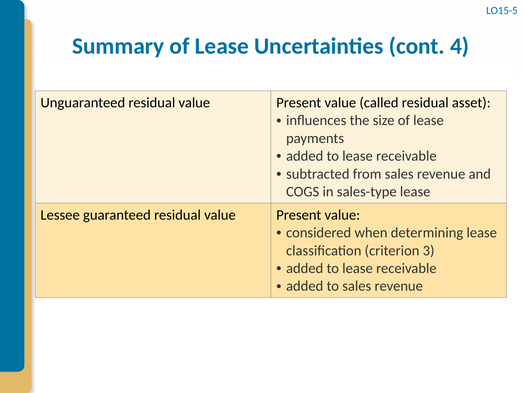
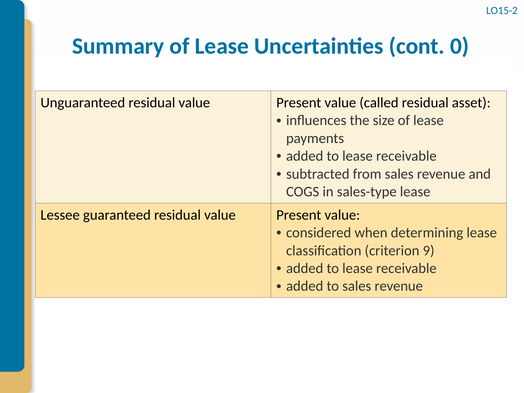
LO15-5: LO15-5 -> LO15-2 (502, 10)
4: 4 -> 0 (460, 46)
3: 3 -> 9 (429, 251)
